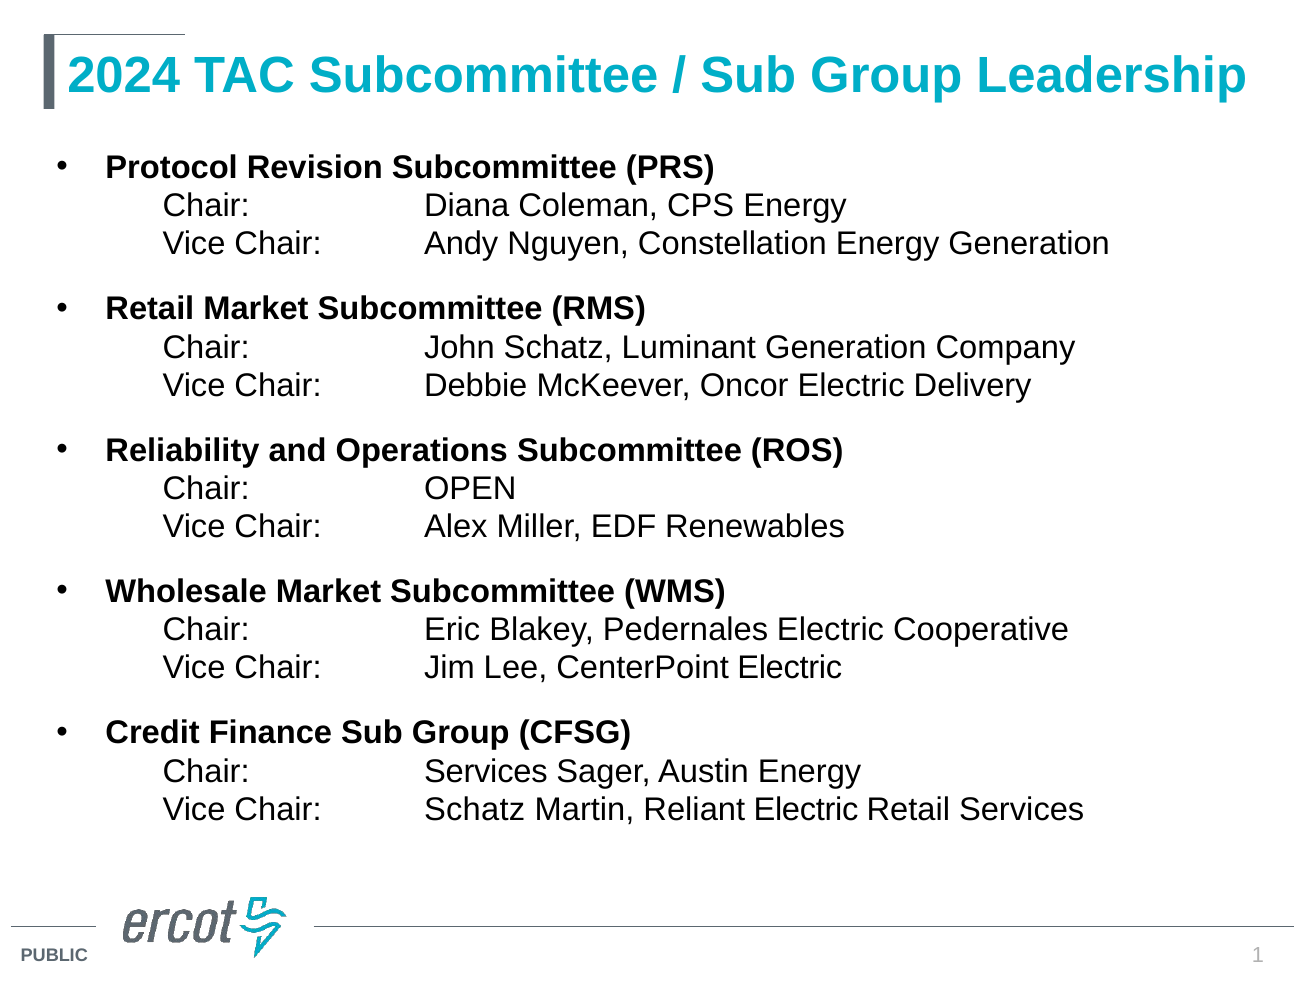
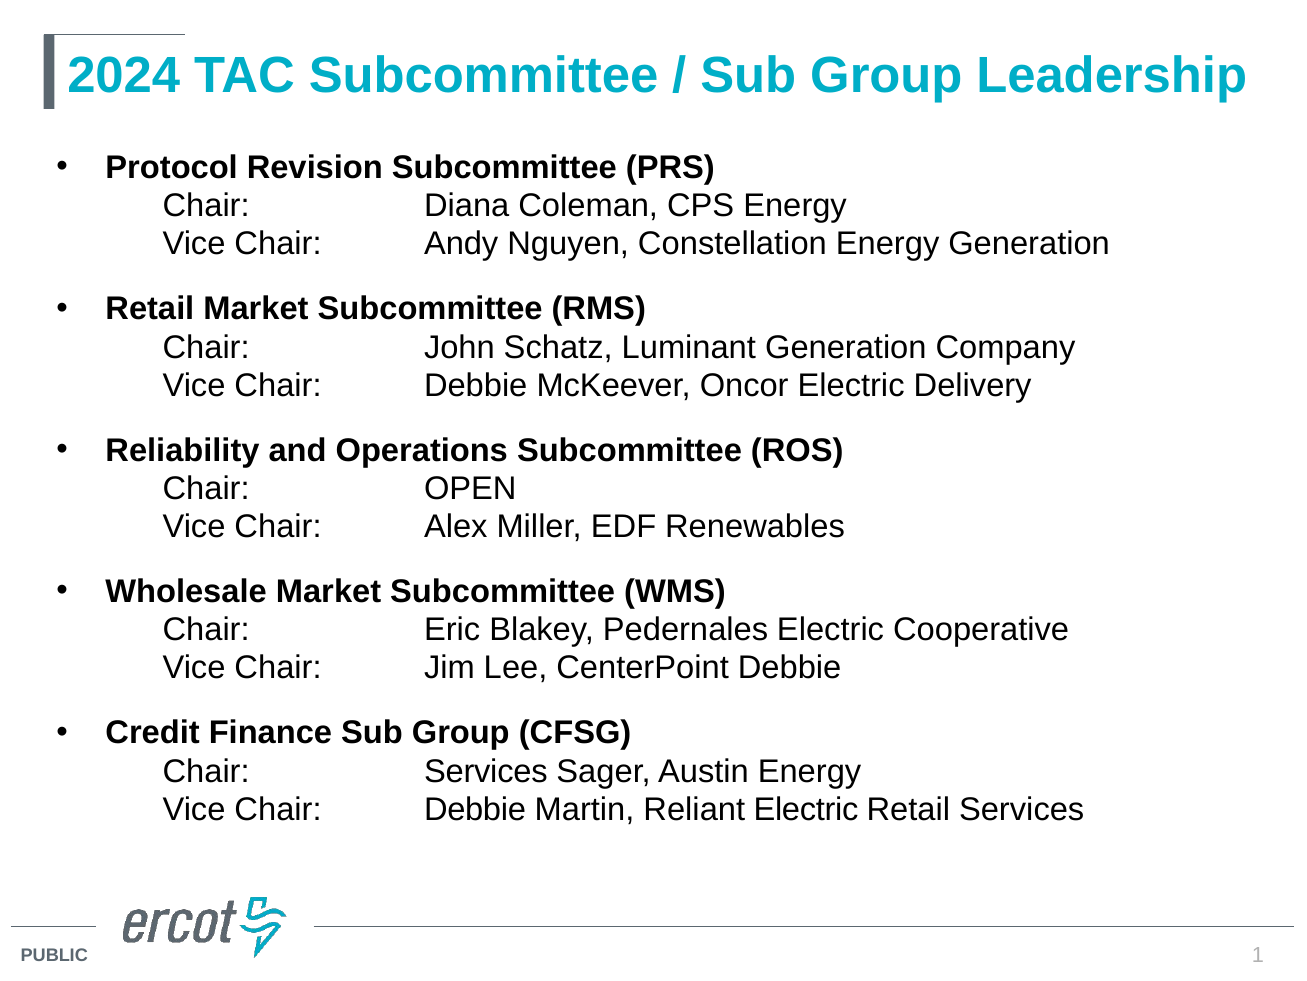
CenterPoint Electric: Electric -> Debbie (790, 667)
Schatz: Schatz -> Debbie (475, 809)
